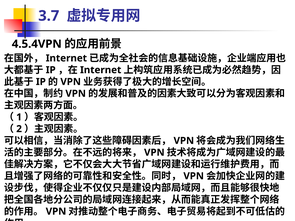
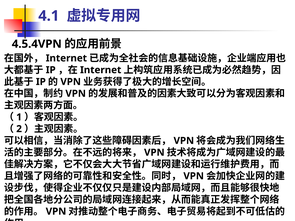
3.7: 3.7 -> 4.1 (49, 16)
